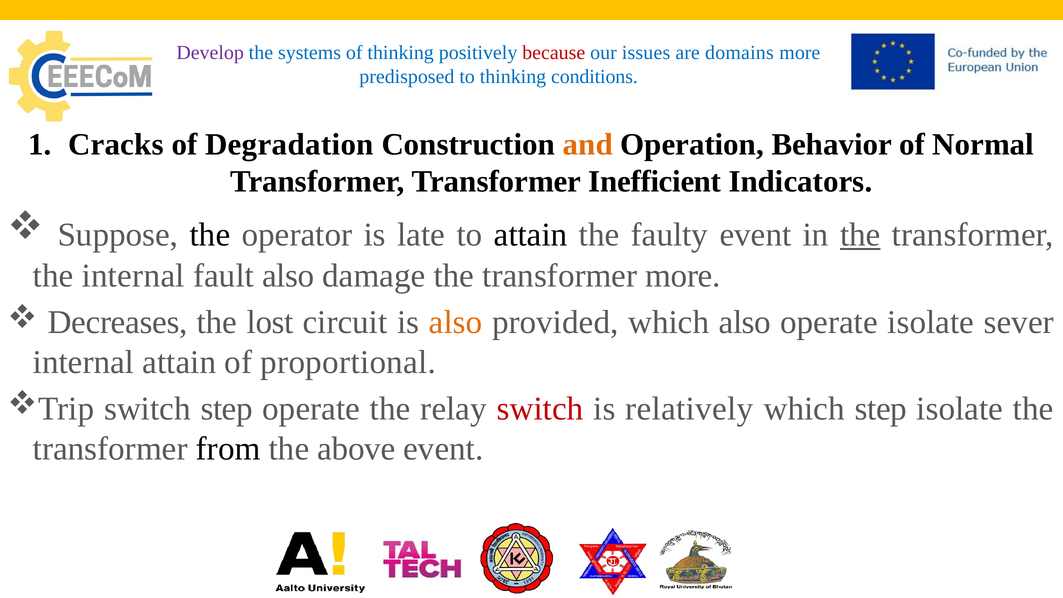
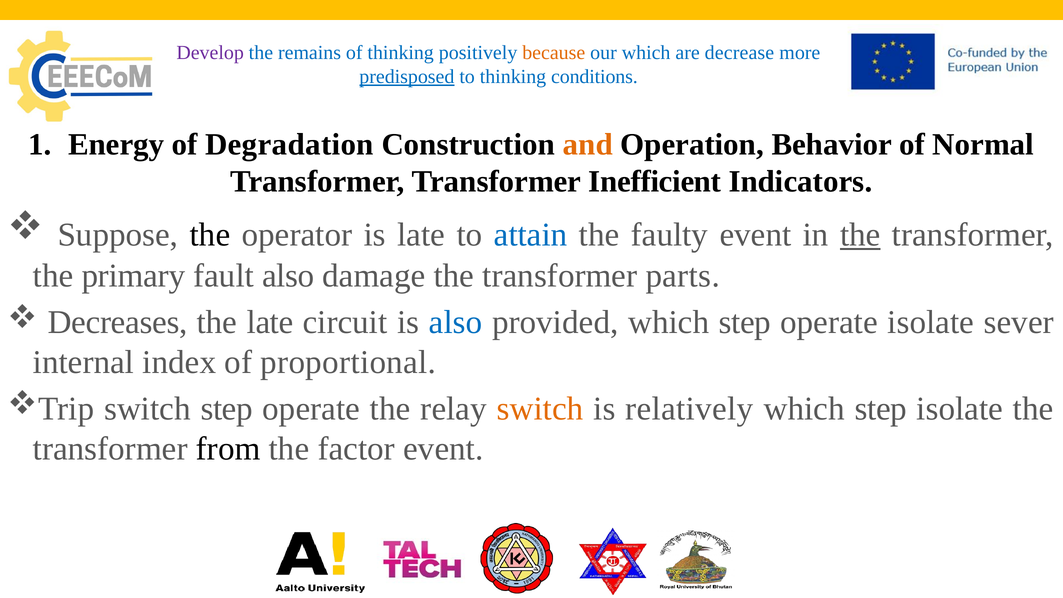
systems: systems -> remains (310, 53)
because colour: red -> orange (554, 53)
our issues: issues -> which (646, 53)
domains: domains -> decrease (739, 53)
predisposed underline: none -> present (407, 77)
Cracks: Cracks -> Energy (116, 144)
attain colour: black -> blue (531, 235)
the internal: internal -> primary (133, 276)
transformer more: more -> parts (683, 276)
the lost: lost -> late (270, 322)
also colour: orange -> blue (456, 322)
provided which also: also -> step (745, 322)
internal attain: attain -> index (179, 362)
switch colour: red -> orange (540, 409)
above: above -> factor (356, 449)
